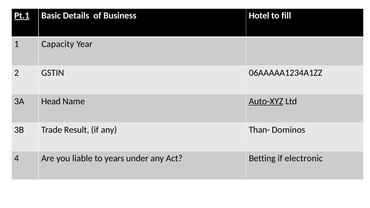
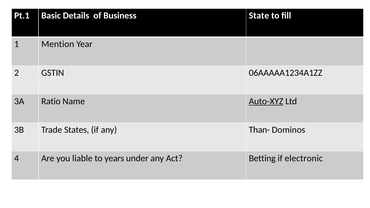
Pt.1 underline: present -> none (22, 16)
Hotel: Hotel -> State (259, 16)
Capacity: Capacity -> Mention (58, 44)
Head: Head -> Ratio (51, 101)
Result: Result -> States (77, 130)
